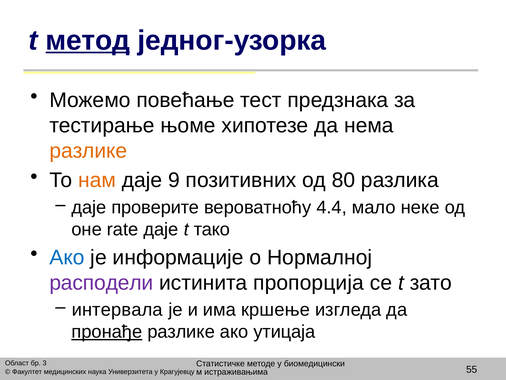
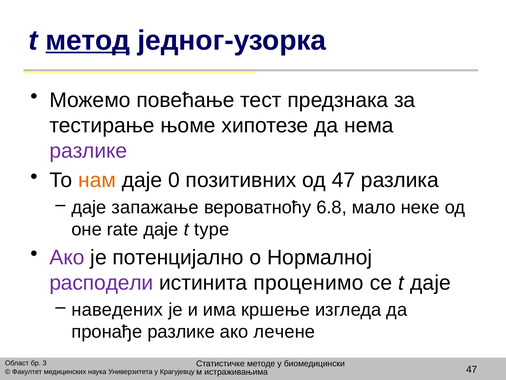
разлике colour: orange -> purple (88, 151)
9: 9 -> 0 (174, 180)
од 80: 80 -> 47 (343, 180)
проверите: проверите -> запажање (155, 207)
4.4: 4.4 -> 6.8 (332, 207)
тако: тако -> type (212, 229)
Ако colour: blue -> purple (67, 257)
информације: информације -> потенцијално (178, 257)
пропорција: пропорција -> проценимо (309, 282)
t зато: зато -> даје (431, 282)
интервала: интервала -> наведених (117, 309)
пронађе underline: present -> none (107, 331)
утицаја: утицаја -> лечене (284, 331)
истраживањима 55: 55 -> 47 (472, 369)
